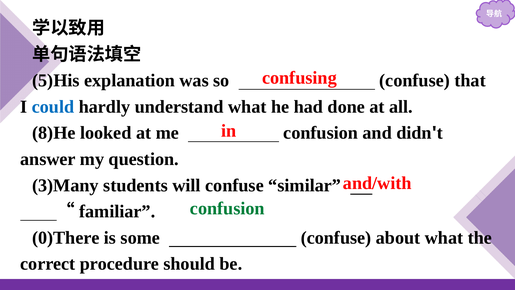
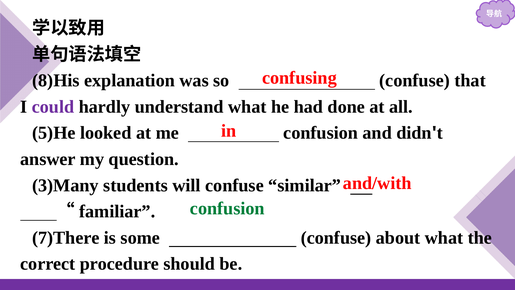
5)His: 5)His -> 8)His (56, 80)
could colour: blue -> purple (53, 107)
8)He: 8)He -> 5)He (54, 133)
0)There: 0)There -> 7)There (66, 237)
